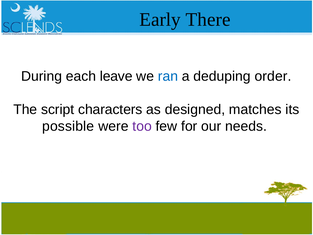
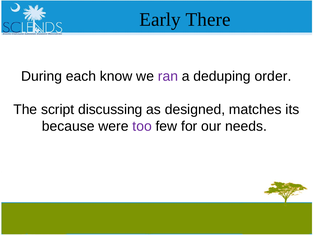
leave: leave -> know (116, 76)
ran colour: blue -> purple (168, 76)
characters: characters -> discussing (110, 109)
possible: possible -> because (68, 126)
